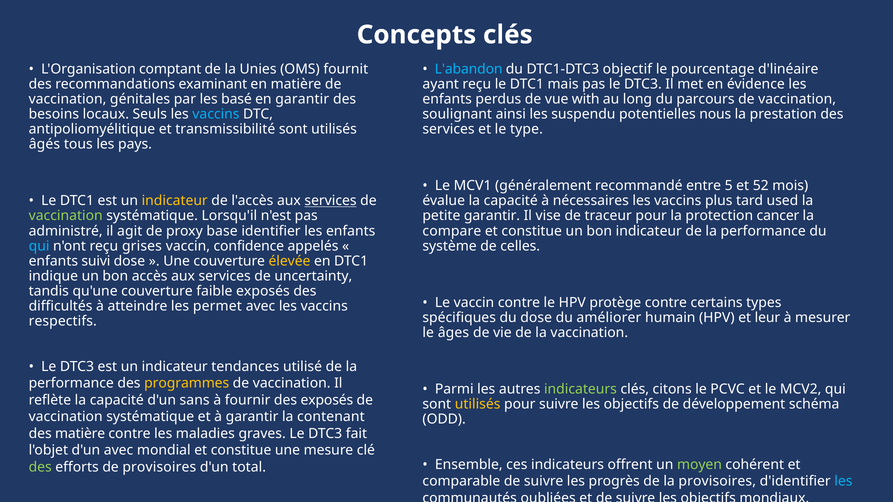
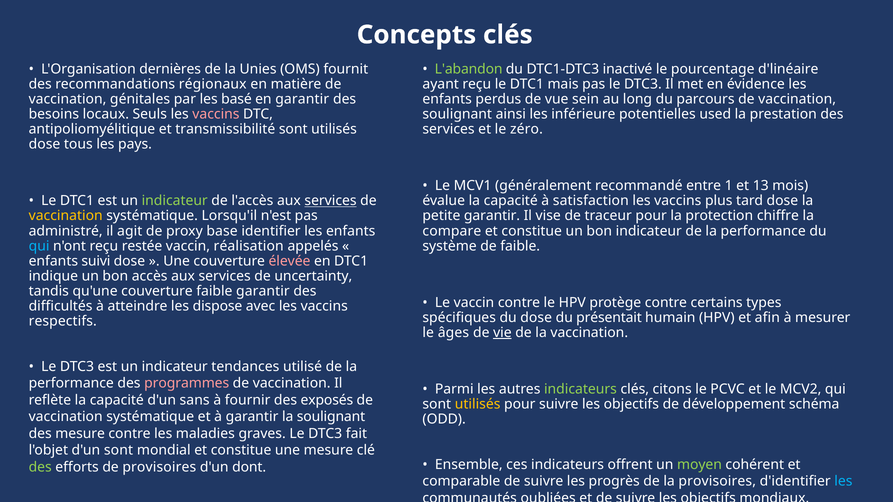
comptant: comptant -> dernières (170, 69)
L'abandon colour: light blue -> light green (469, 69)
objectif: objectif -> inactivé (628, 69)
examinant: examinant -> régionaux (213, 84)
with: with -> sein (586, 99)
vaccins colour: light blue -> pink (216, 114)
suspendu: suspendu -> inférieure (583, 114)
nous: nous -> used (715, 114)
type: type -> zéro (526, 129)
âgés: âgés -> dose (45, 144)
5: 5 -> 1 (729, 186)
52: 52 -> 13 (761, 186)
indicateur colour: yellow -> light green (175, 201)
nécessaires: nécessaires -> satisfaction (591, 201)
tard used: used -> dose (782, 201)
vaccination colour: light green -> yellow (66, 216)
cancer: cancer -> chiffre (778, 216)
grises: grises -> restée (142, 246)
confidence: confidence -> réalisation (249, 246)
de celles: celles -> faible (520, 246)
élevée colour: yellow -> pink (289, 261)
faible exposés: exposés -> garantir (263, 291)
permet: permet -> dispose (218, 307)
améliorer: améliorer -> présentait (609, 318)
leur: leur -> afin (767, 318)
vie underline: none -> present (502, 333)
programmes colour: yellow -> pink (187, 384)
la contenant: contenant -> soulignant (331, 417)
des matière: matière -> mesure (80, 434)
d'un avec: avec -> sont (118, 451)
total: total -> dont (249, 467)
